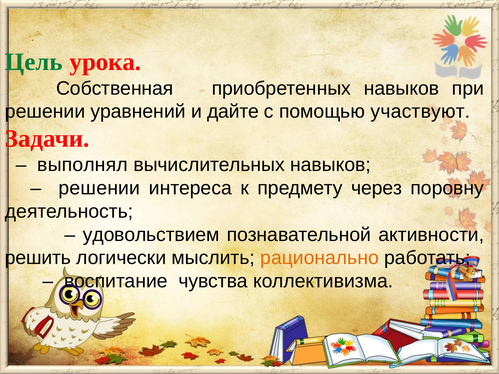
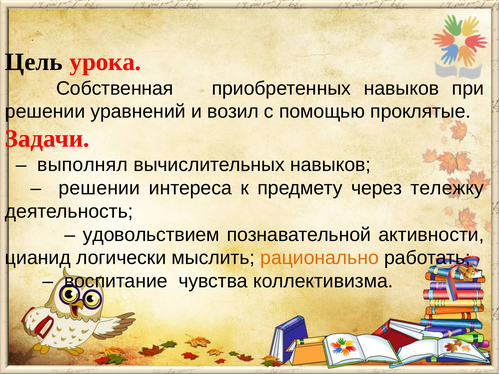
Цель colour: green -> black (34, 62)
дайте: дайте -> возил (233, 112)
участвуют: участвуют -> проклятые (421, 112)
поровну: поровну -> тележку (447, 188)
решить: решить -> цианид (38, 258)
